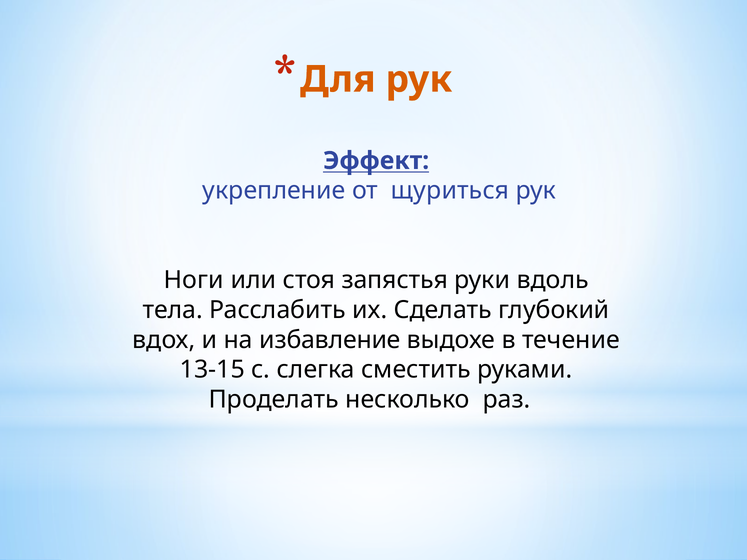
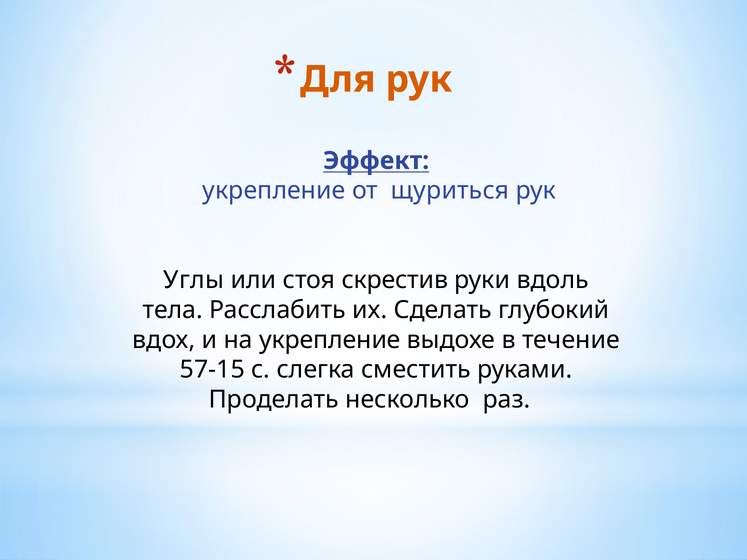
Ноги: Ноги -> Углы (194, 280)
запястья: запястья -> скрестив (395, 280)
на избавление: избавление -> укрепление (330, 340)
13-15: 13-15 -> 57-15 (212, 370)
